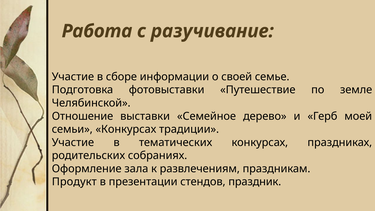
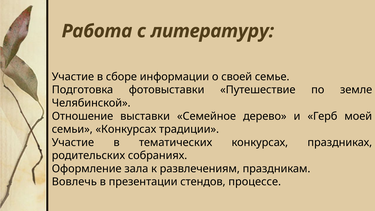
разучивание: разучивание -> литературу (212, 31)
Продукт: Продукт -> Вовлечь (74, 182)
праздник: праздник -> процессе (255, 182)
